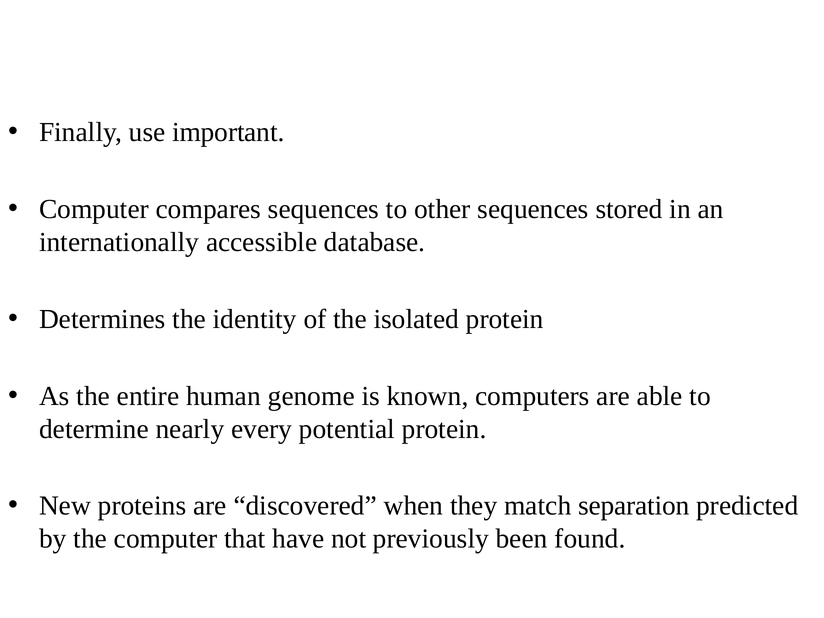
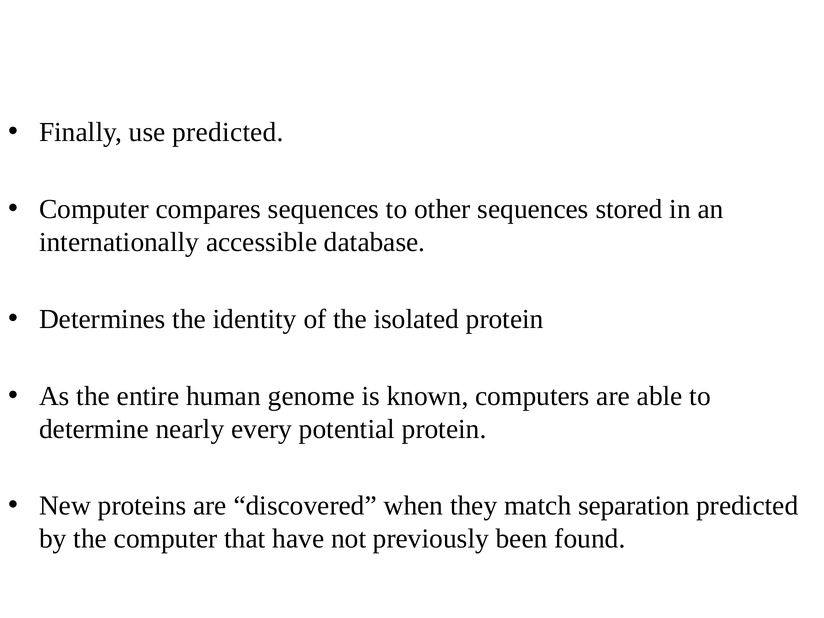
use important: important -> predicted (228, 132)
